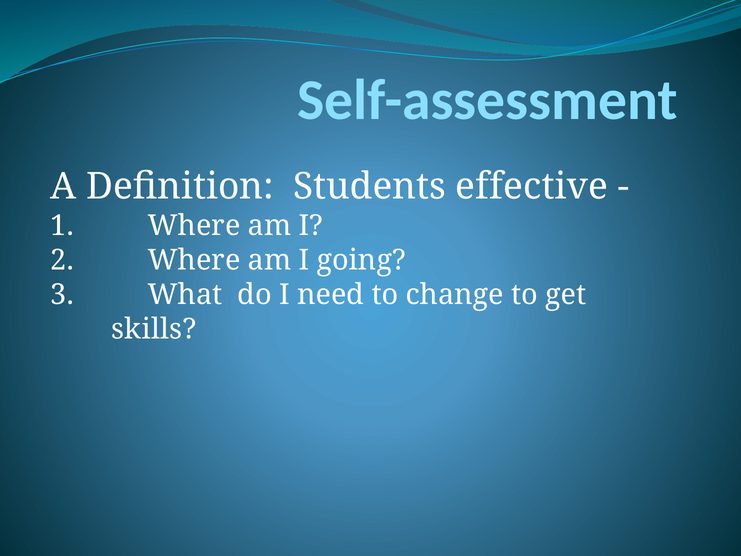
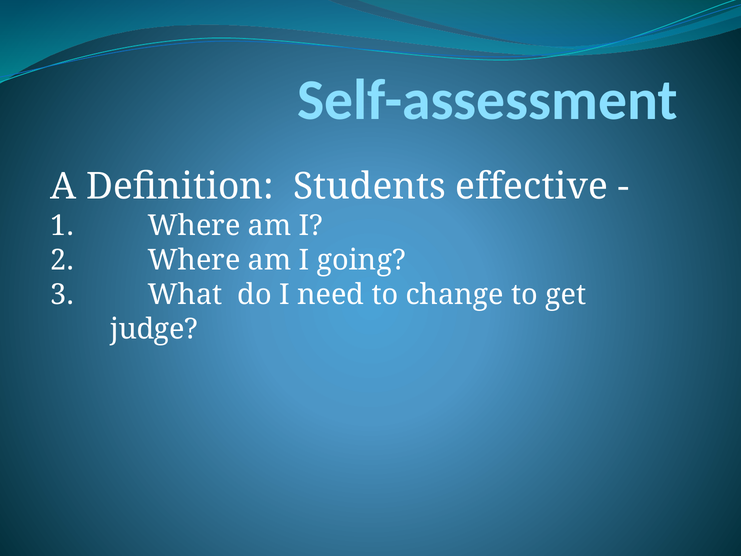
skills: skills -> judge (154, 329)
